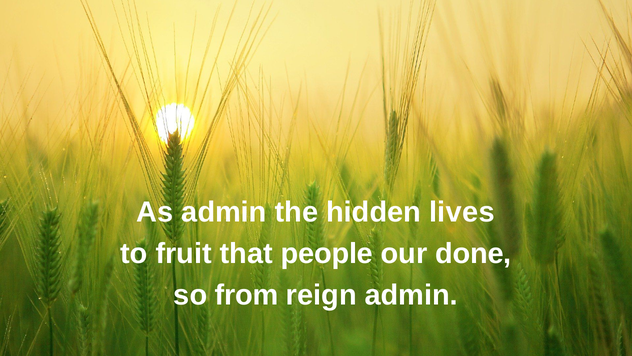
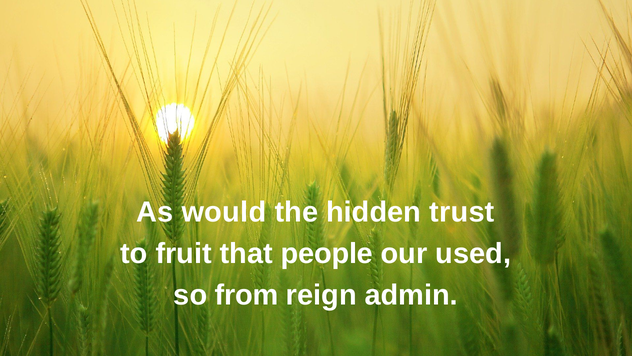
As admin: admin -> would (224, 212)
lives: lives -> trust (462, 212)
done: done -> used (473, 253)
